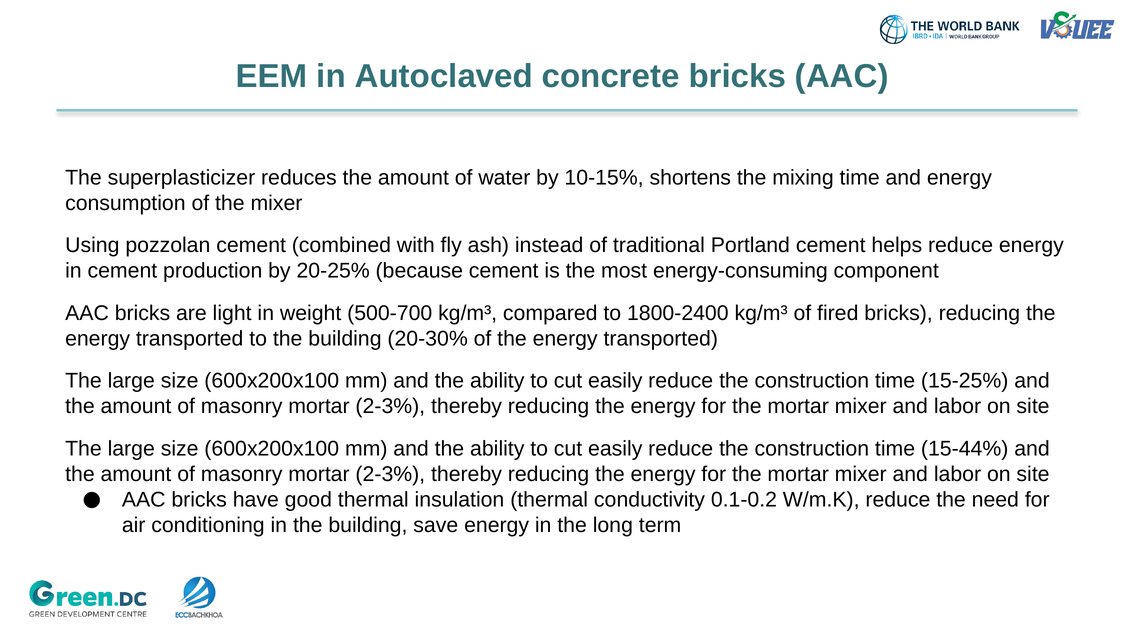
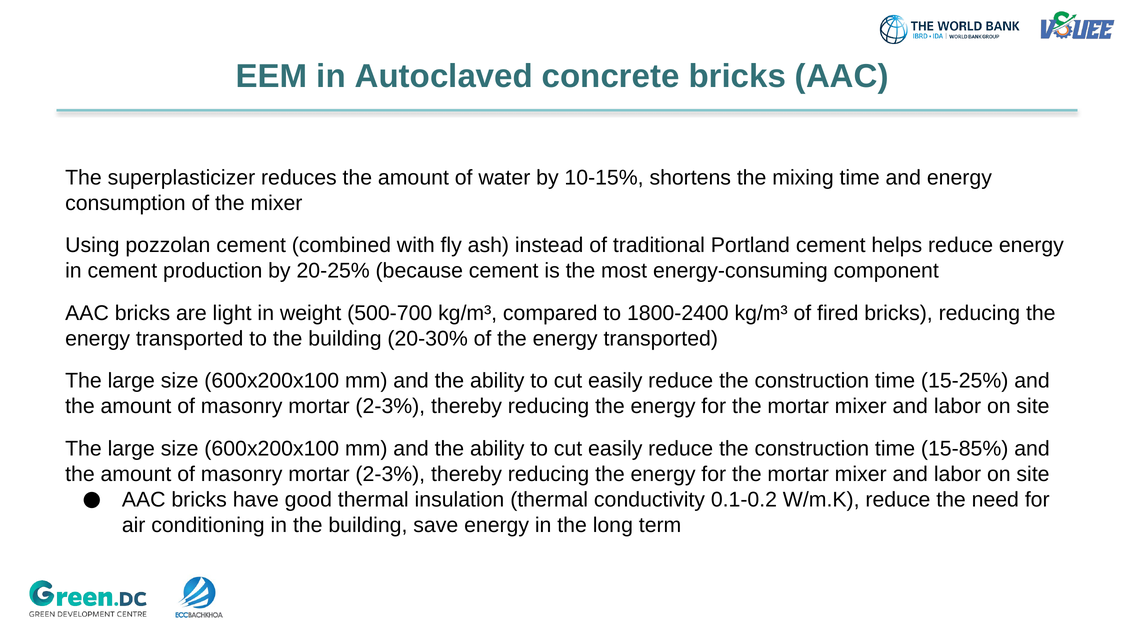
15-44%: 15-44% -> 15-85% (965, 449)
